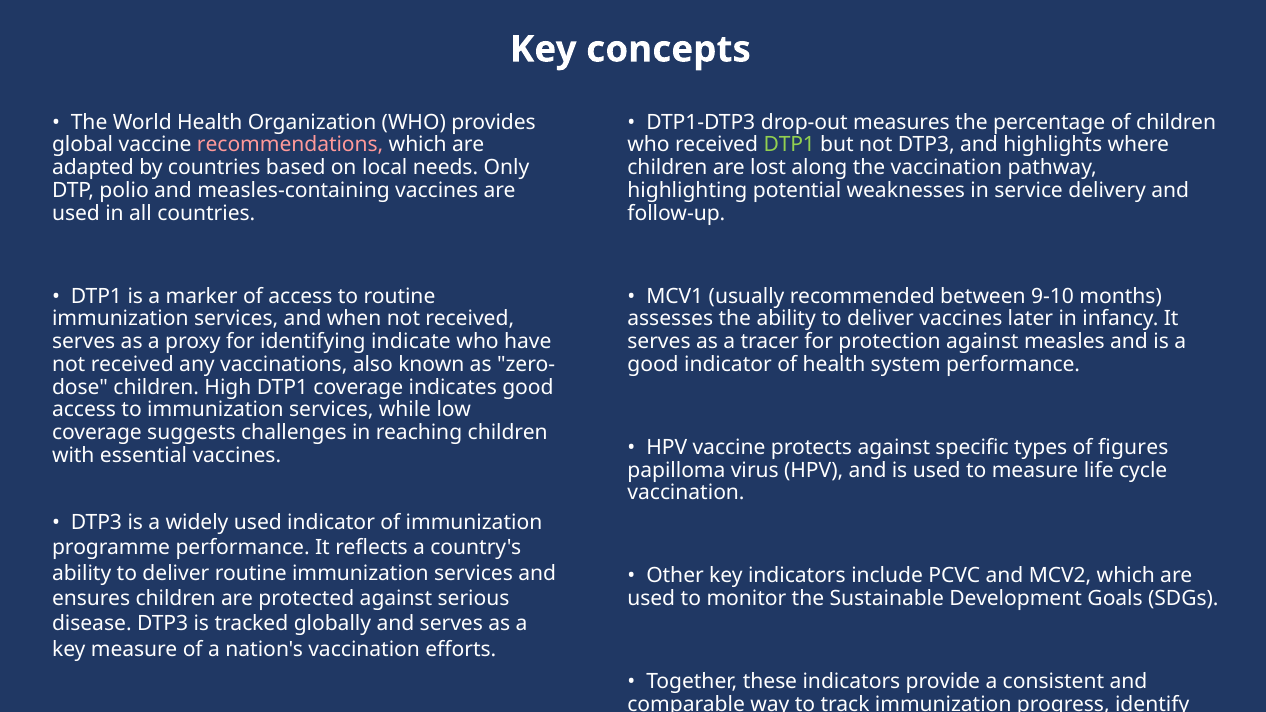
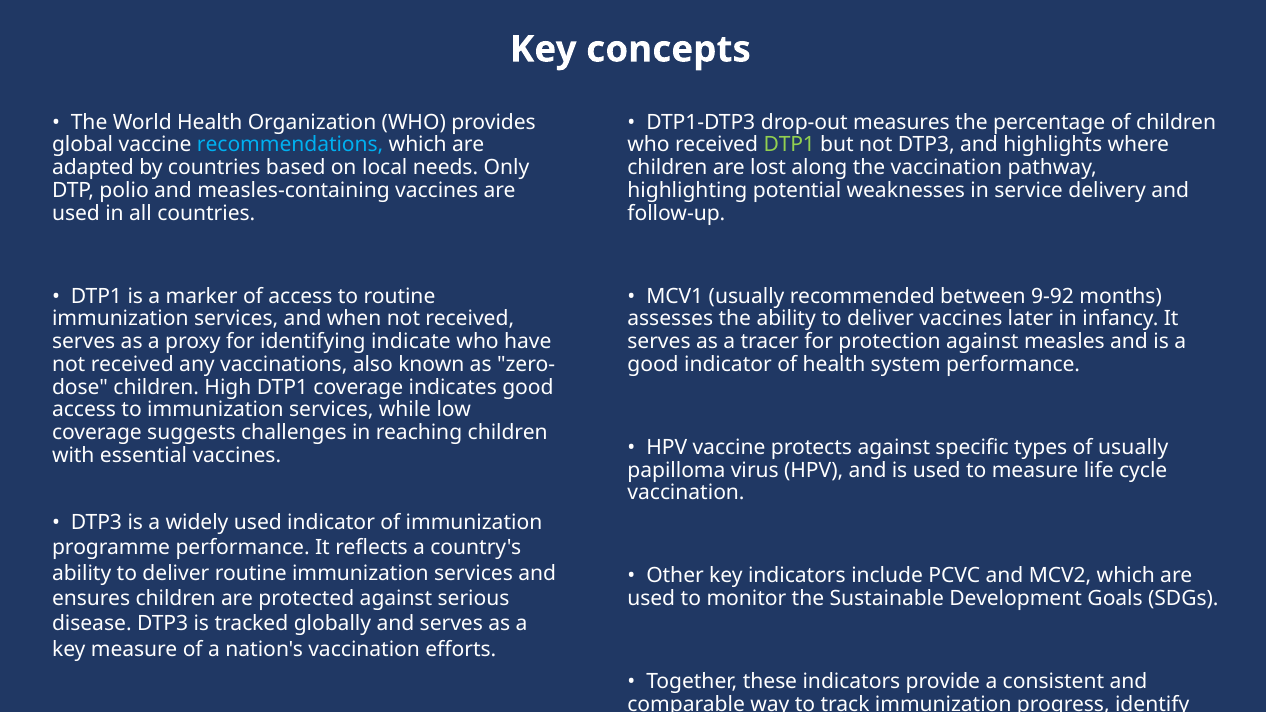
recommendations colour: pink -> light blue (290, 145)
9-10: 9-10 -> 9-92 (1053, 296)
of figures: figures -> usually (1133, 447)
